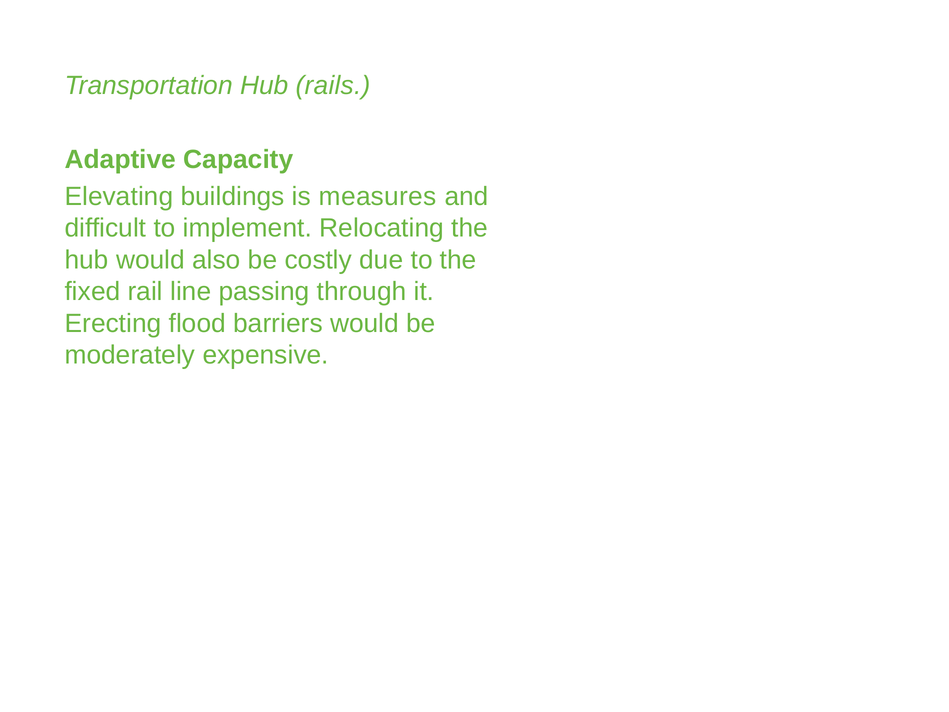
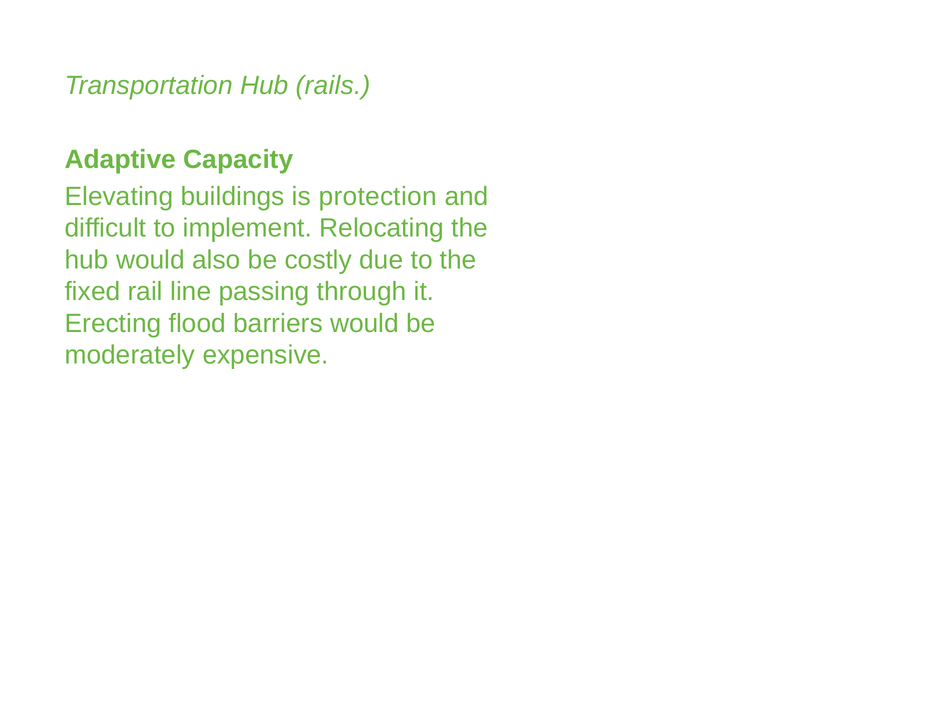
measures: measures -> protection (378, 196)
